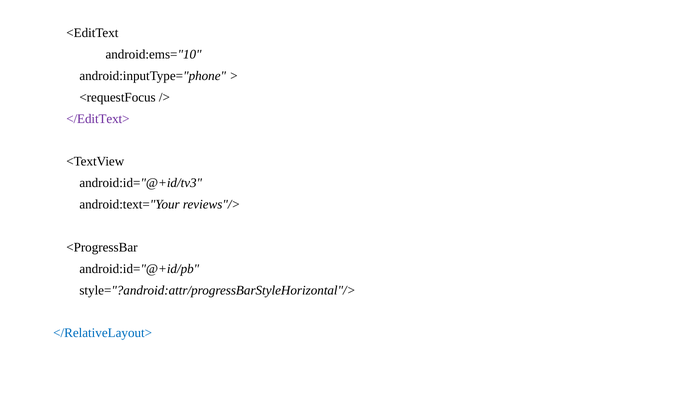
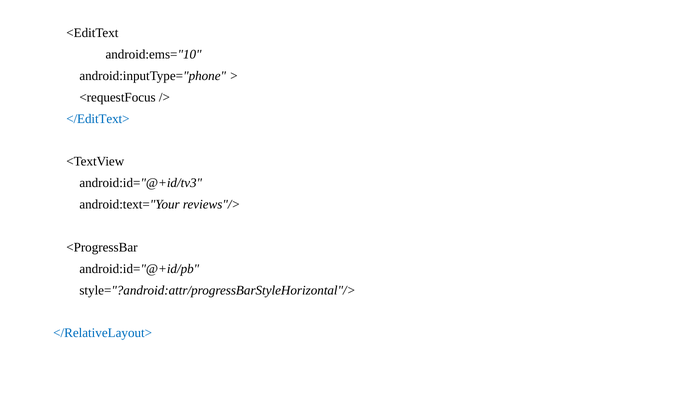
</EditText> colour: purple -> blue (98, 119)
